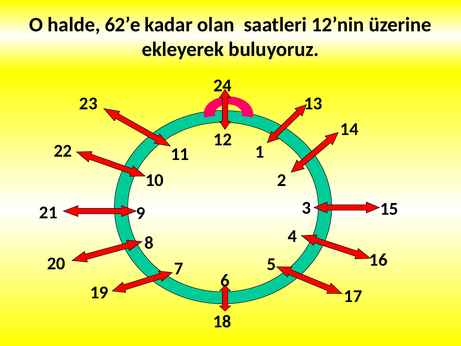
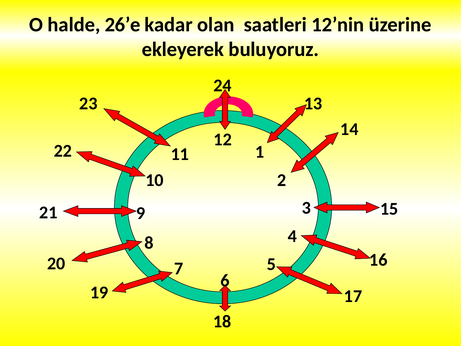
62’e: 62’e -> 26’e (123, 25)
